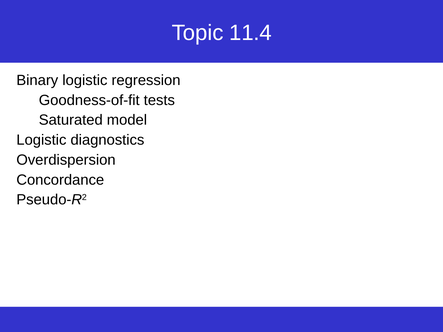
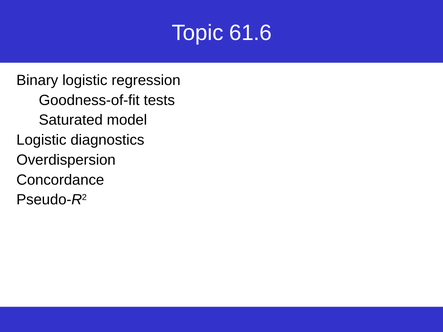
11.4: 11.4 -> 61.6 (250, 33)
